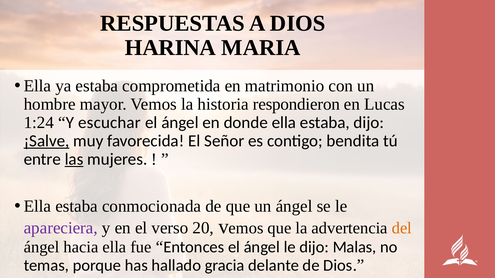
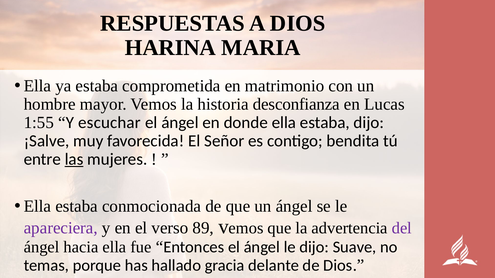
respondieron: respondieron -> desconfianza (296, 104)
1:24: 1:24 -> 1:55 (39, 123)
¡Salve underline: present -> none (47, 141)
20: 20 -> 89 (203, 228)
del colour: orange -> purple (402, 228)
Malas: Malas -> Suave (354, 247)
